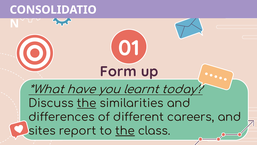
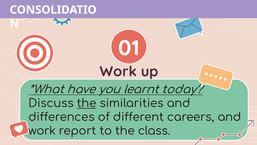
Form: Form -> Work (118, 71)
sites: sites -> work (42, 130)
the underline: present -> none (125, 130)
